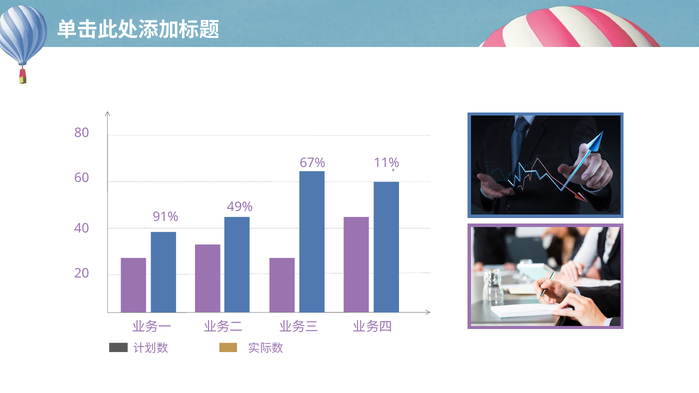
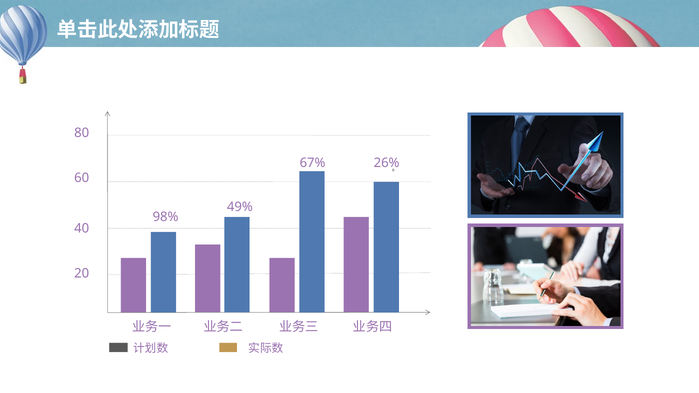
11%: 11% -> 26% (387, 163)
91%: 91% -> 98% (166, 217)
